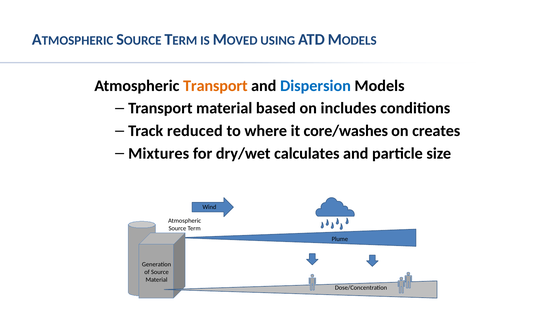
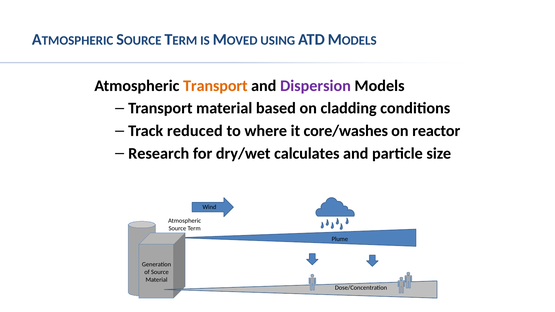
Dispersion colour: blue -> purple (315, 86)
includes: includes -> cladding (349, 108)
creates: creates -> reactor (436, 131)
Mixtures: Mixtures -> Research (159, 154)
